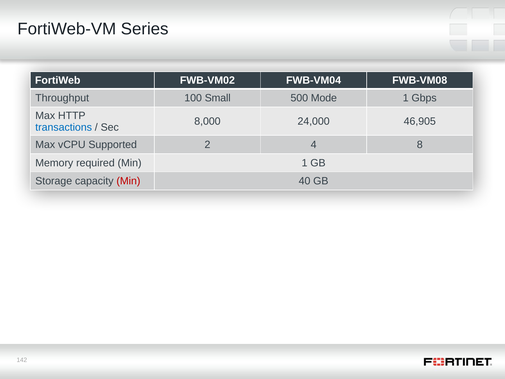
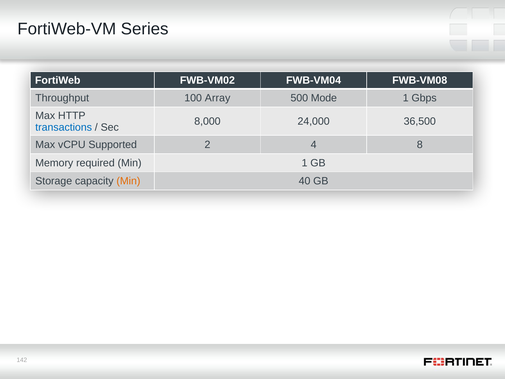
Small: Small -> Array (218, 98)
46,905: 46,905 -> 36,500 (420, 121)
Min colour: red -> orange (128, 181)
